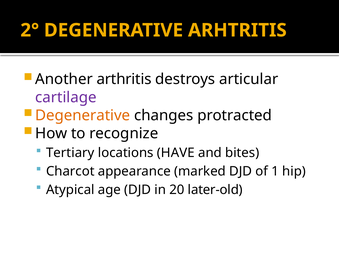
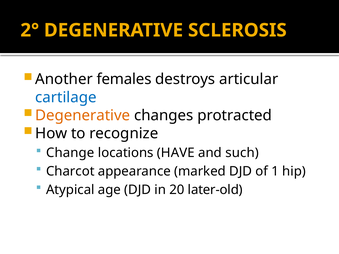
ARHTRITIS: ARHTRITIS -> SCLEROSIS (237, 30)
arthritis: arthritis -> females (124, 79)
cartilage colour: purple -> blue (66, 97)
Tertiary: Tertiary -> Change (70, 153)
bites: bites -> such (242, 153)
